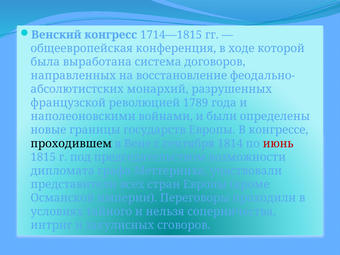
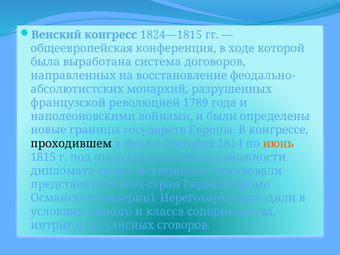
1714—1815: 1714—1815 -> 1824—1815 (171, 35)
июнь colour: red -> orange (278, 144)
нельзя: нельзя -> класса (165, 212)
